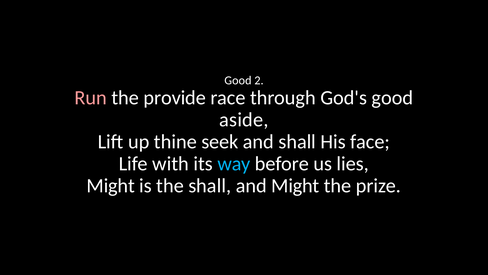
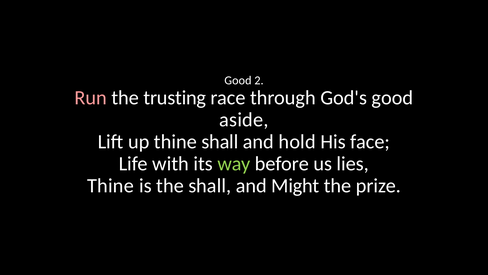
provide: provide -> trusting (175, 98)
thine seek: seek -> shall (220, 142)
and shall: shall -> hold (297, 142)
way colour: light blue -> light green (234, 164)
Might: Might -> Thine (111, 185)
